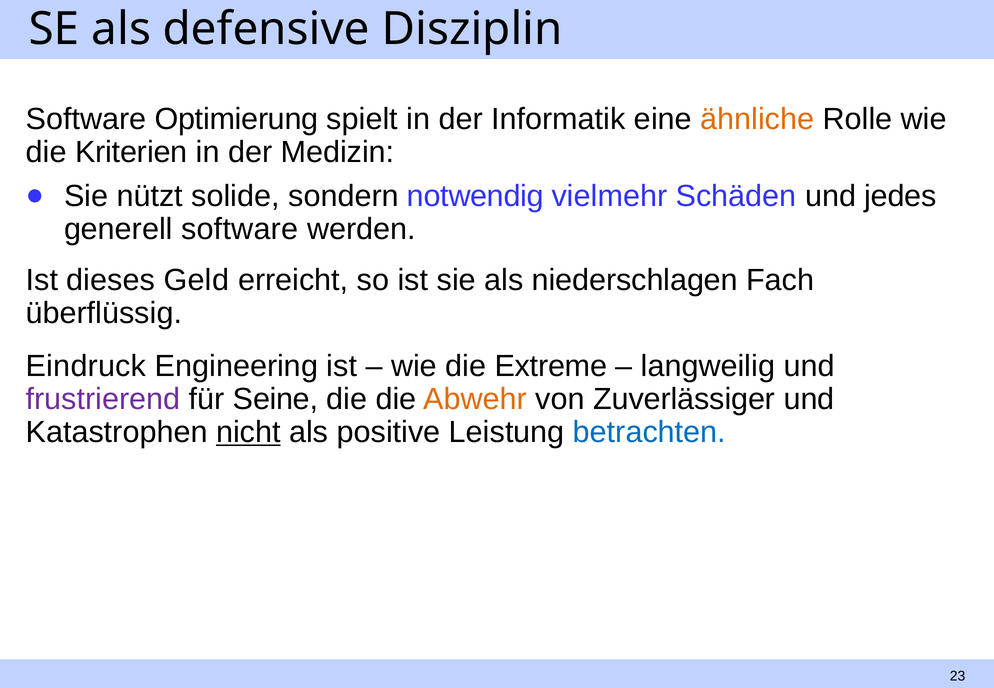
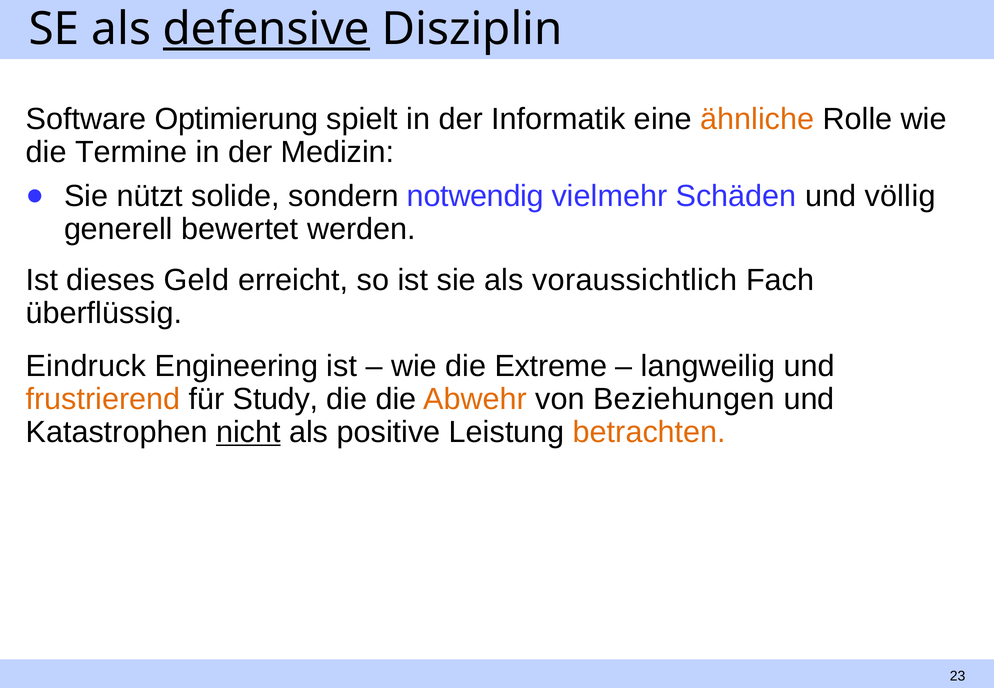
defensive underline: none -> present (266, 29)
Kriterien: Kriterien -> Termine (131, 152)
jedes: jedes -> völlig (900, 196)
generell software: software -> bewertet (240, 229)
niederschlagen: niederschlagen -> voraussichtlich (635, 280)
frustrierend colour: purple -> orange (103, 399)
Seine: Seine -> Study (276, 399)
Zuverlässiger: Zuverlässiger -> Beziehungen (684, 399)
betrachten colour: blue -> orange (649, 432)
